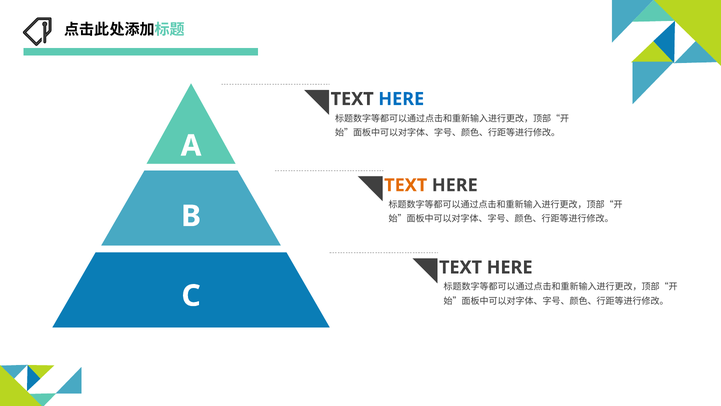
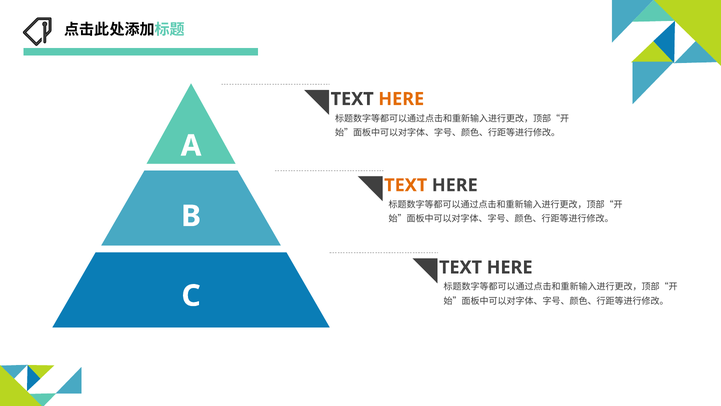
HERE colour: blue -> orange (401, 99)
